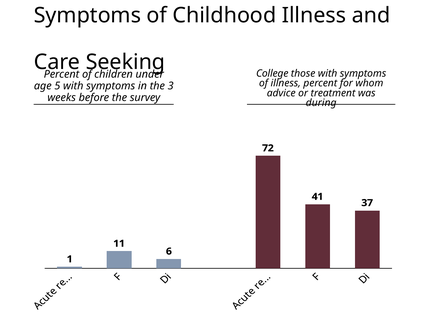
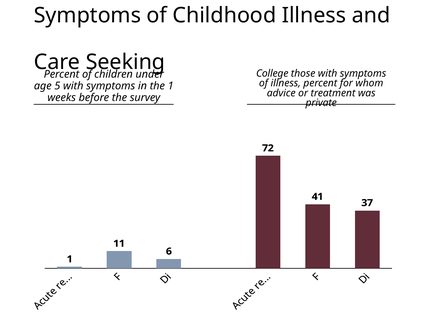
the 3: 3 -> 1 (171, 86)
during: during -> private (321, 103)
